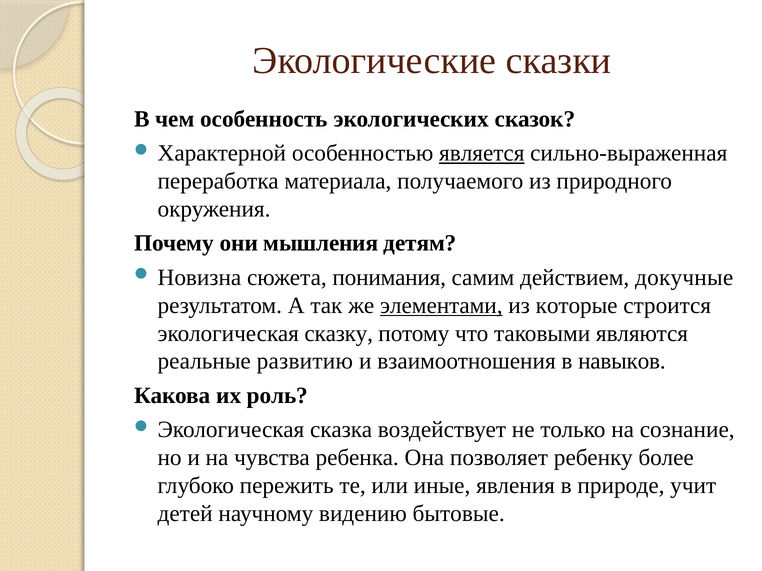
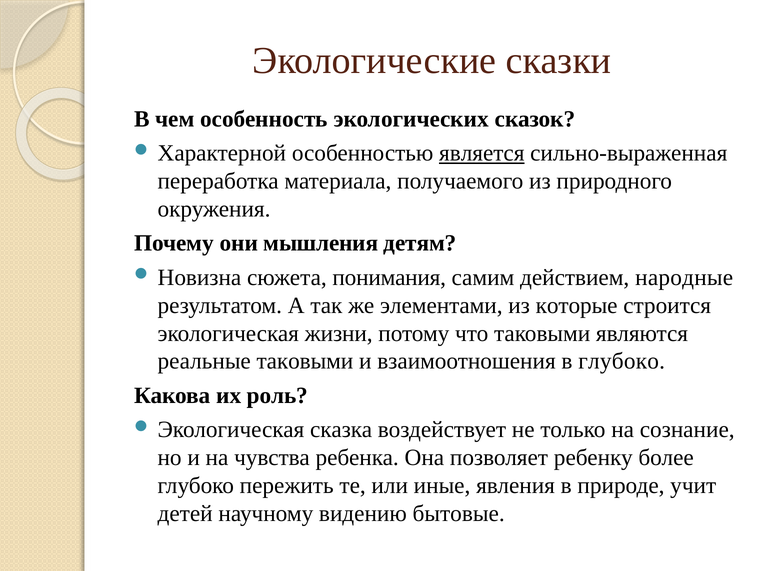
докучные: докучные -> народные (684, 278)
элементами underline: present -> none (441, 306)
сказку: сказку -> жизни (339, 334)
реальные развитию: развитию -> таковыми (305, 362)
в навыков: навыков -> глубоко (622, 362)
